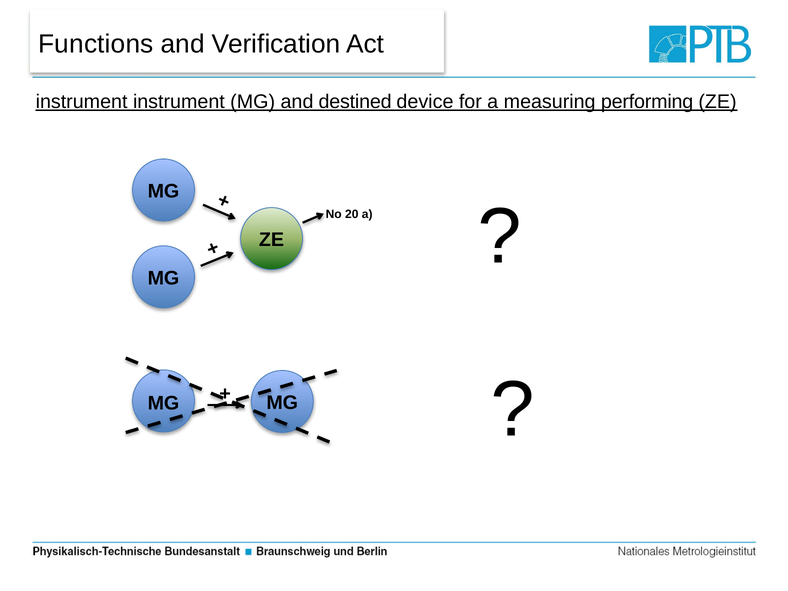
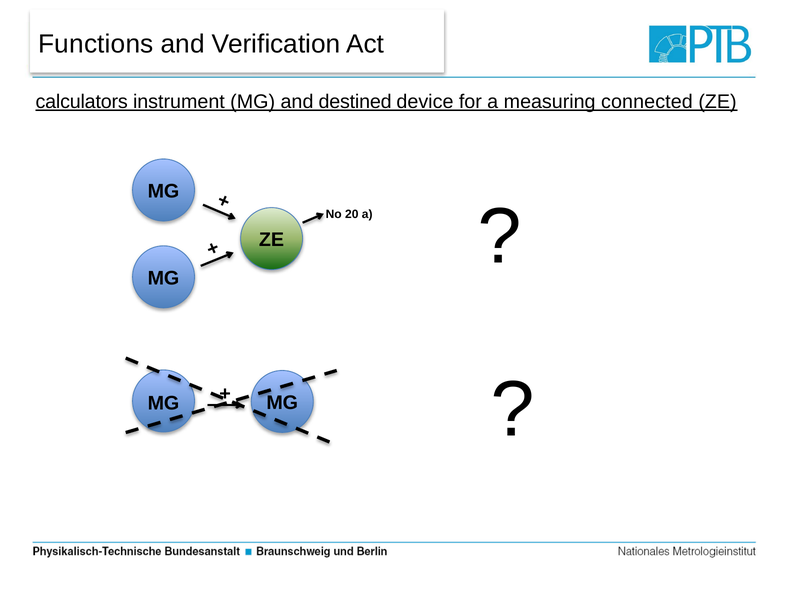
instrument: instrument -> calculators (82, 102)
performing: performing -> connected (647, 102)
